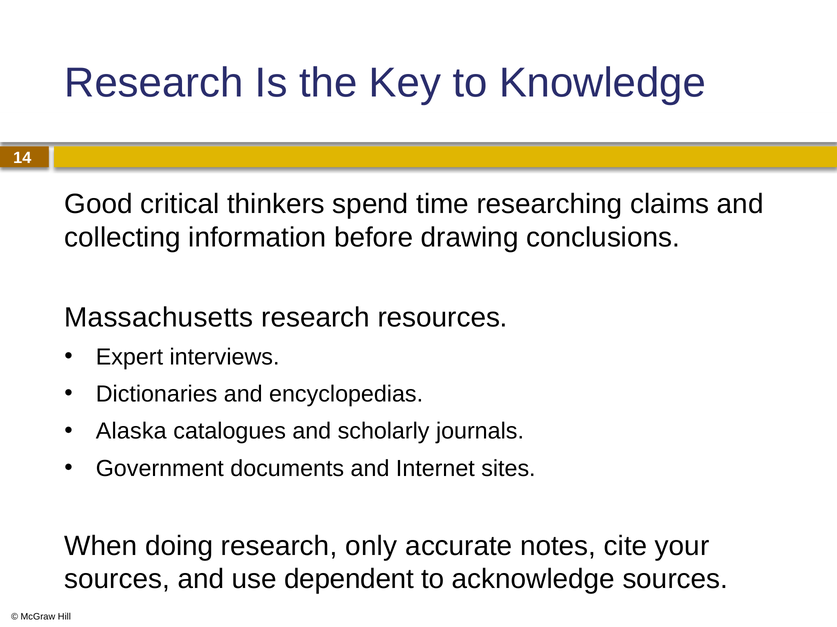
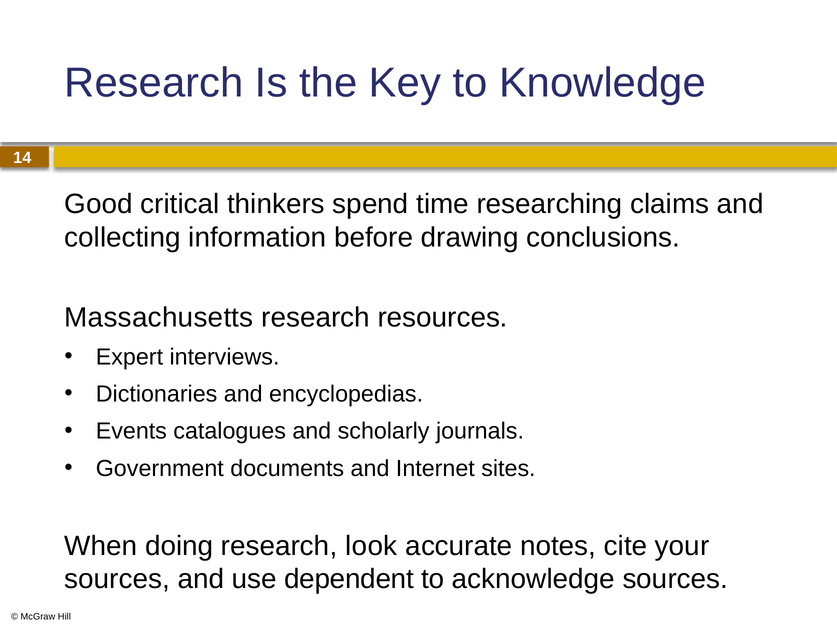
Alaska: Alaska -> Events (131, 432)
only: only -> look (371, 546)
